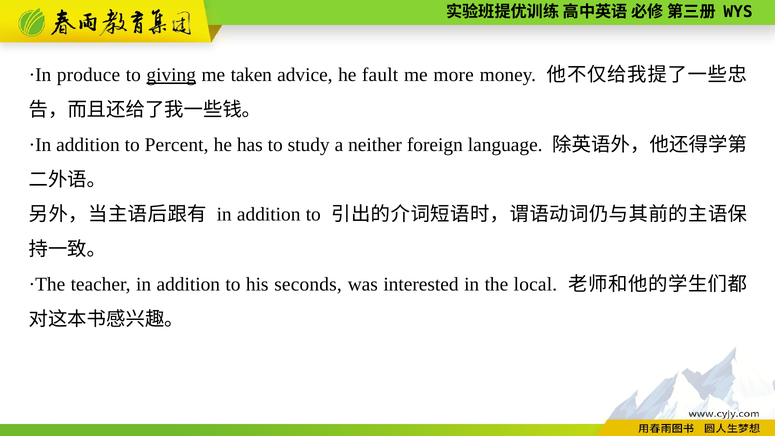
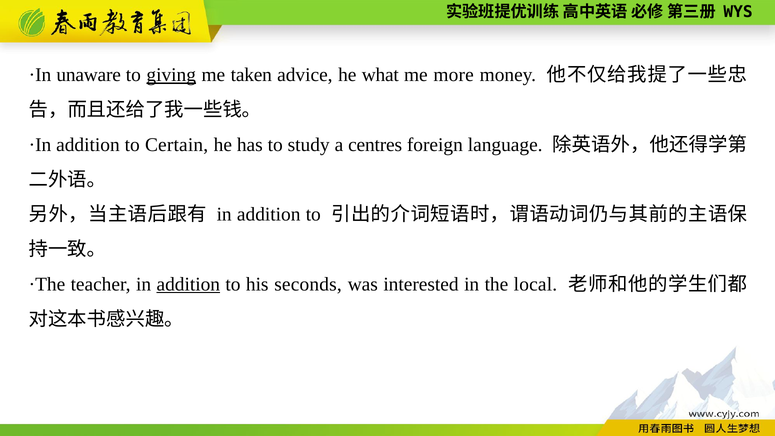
produce: produce -> unaware (89, 75)
fault: fault -> what (380, 75)
Percent: Percent -> Certain (177, 145)
neither: neither -> centres (375, 145)
addition underline: none -> present (188, 284)
